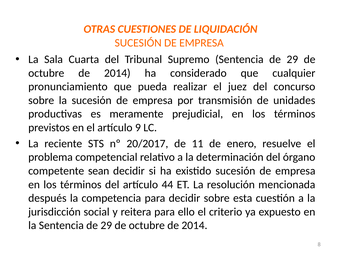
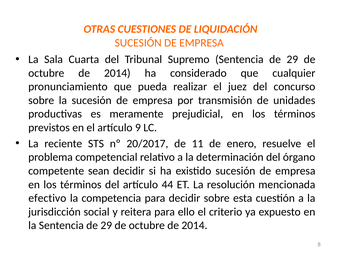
después: después -> efectivo (47, 198)
